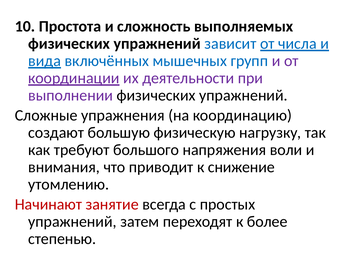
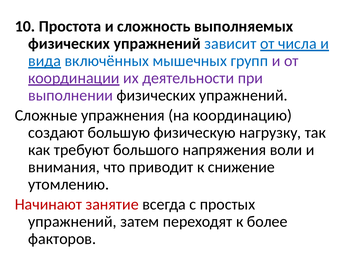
степенью: степенью -> факторов (62, 238)
